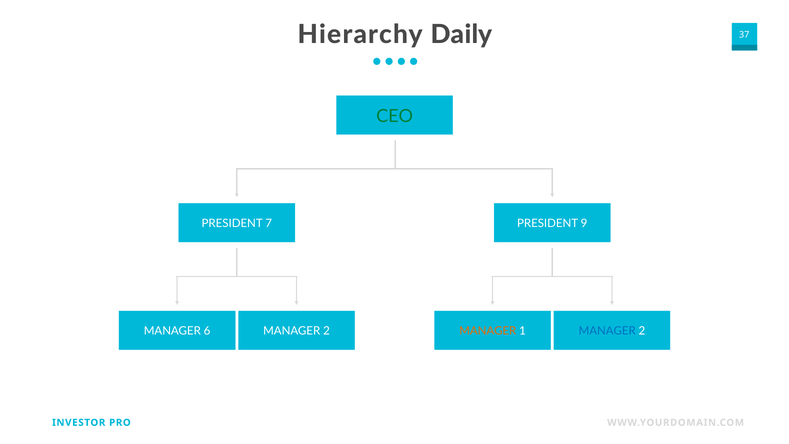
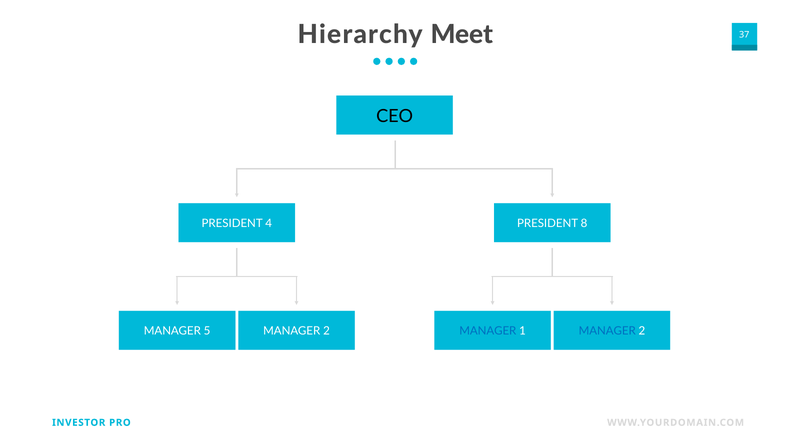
Daily: Daily -> Meet (462, 34)
CEO colour: green -> black (395, 116)
7: 7 -> 4 (269, 223)
9: 9 -> 8 (584, 223)
6: 6 -> 5 (207, 331)
MANAGER colour: orange -> blue (488, 331)
